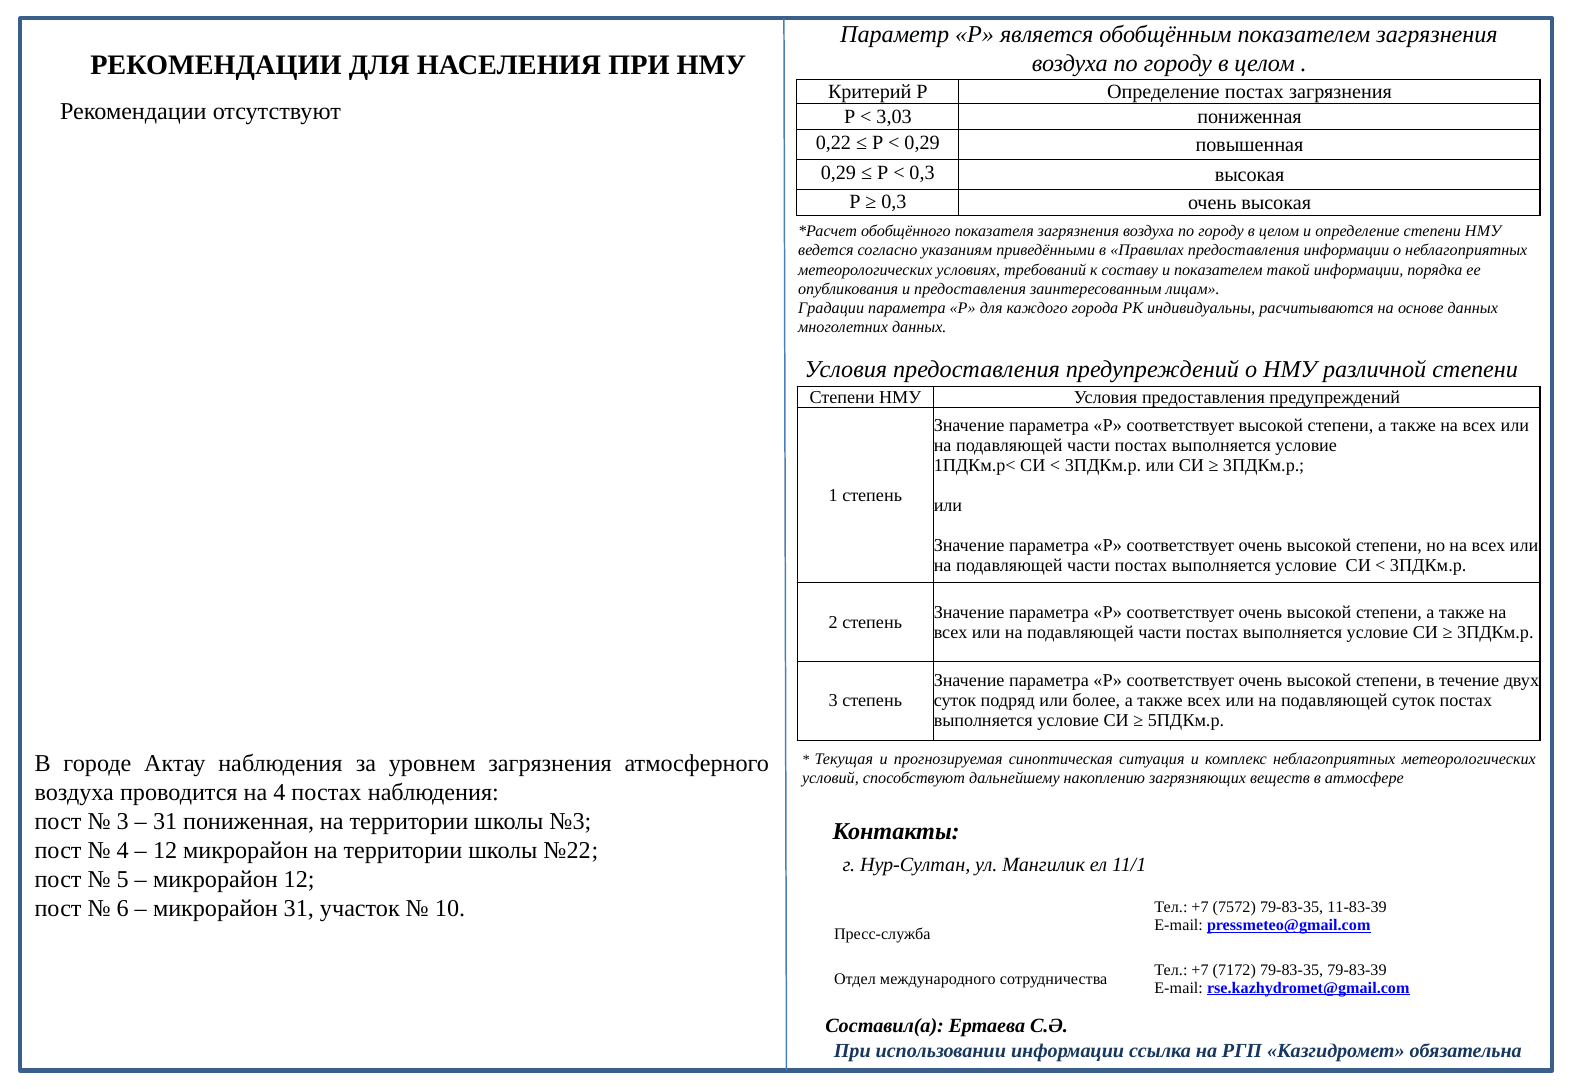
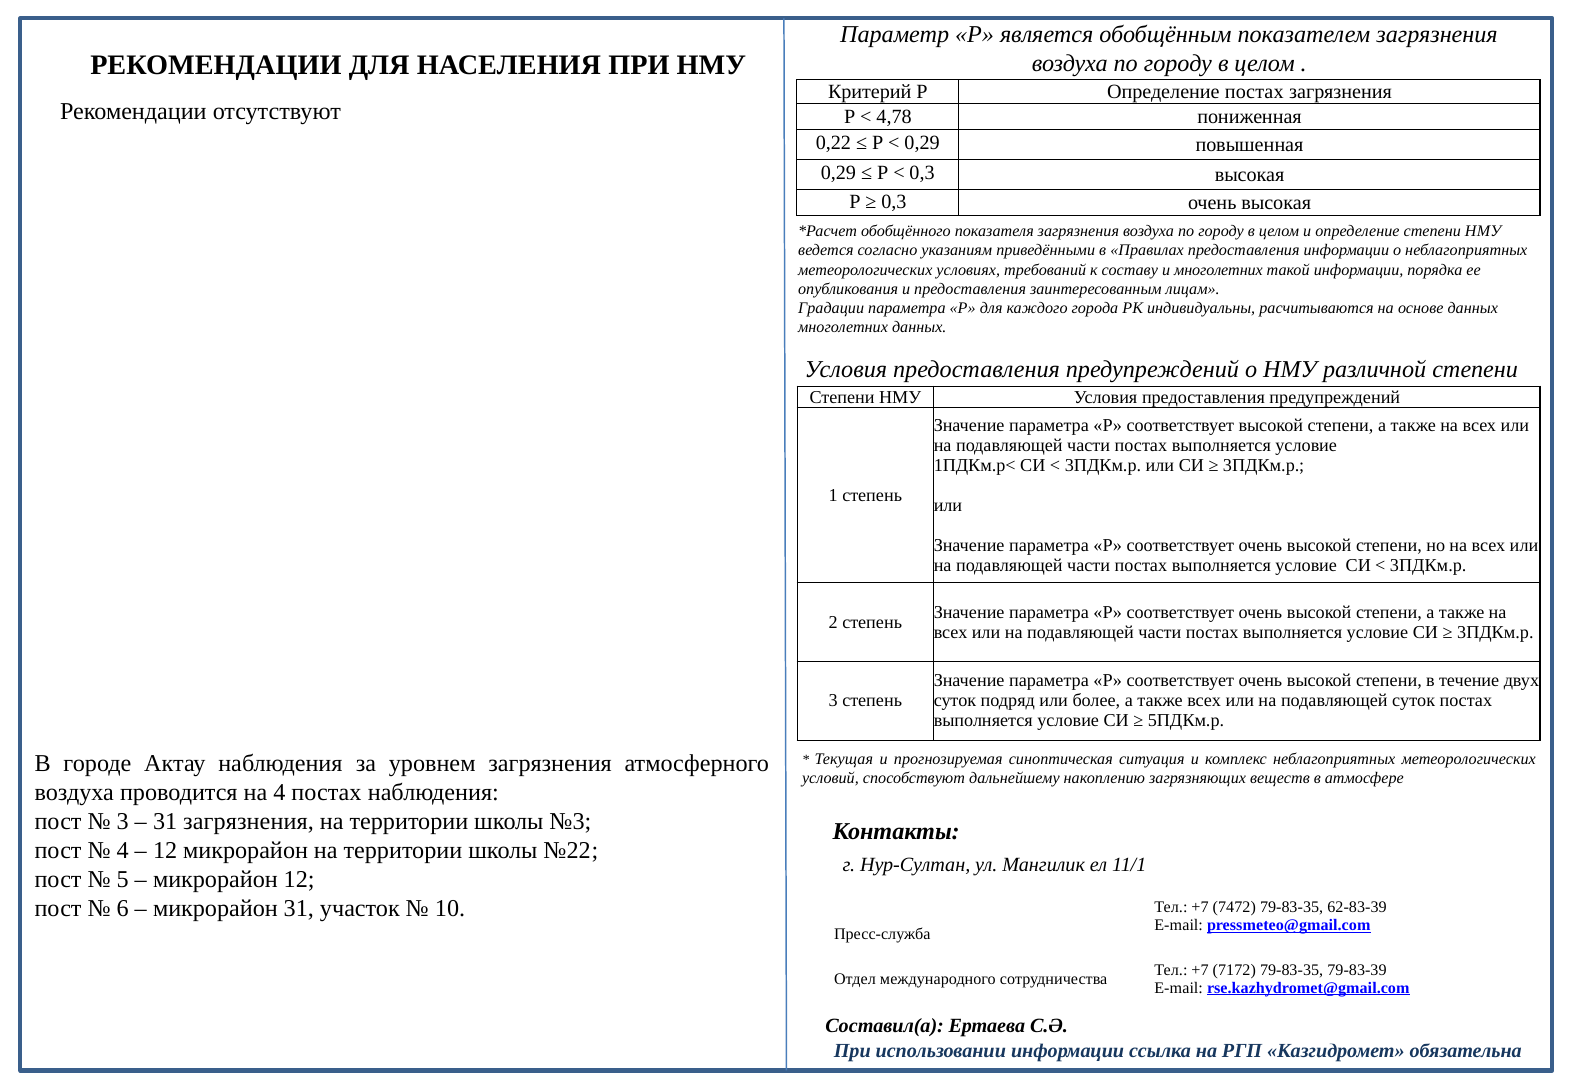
3,03: 3,03 -> 4,78 (894, 117)
и показателем: показателем -> многолетних (1218, 270)
31 пониженная: пониженная -> загрязнения (249, 821)
7572: 7572 -> 7472 (1234, 907)
11-83-39: 11-83-39 -> 62-83-39 (1357, 907)
